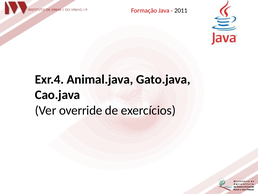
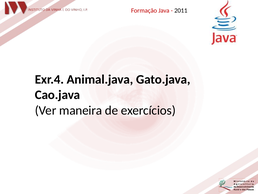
override: override -> maneira (81, 110)
